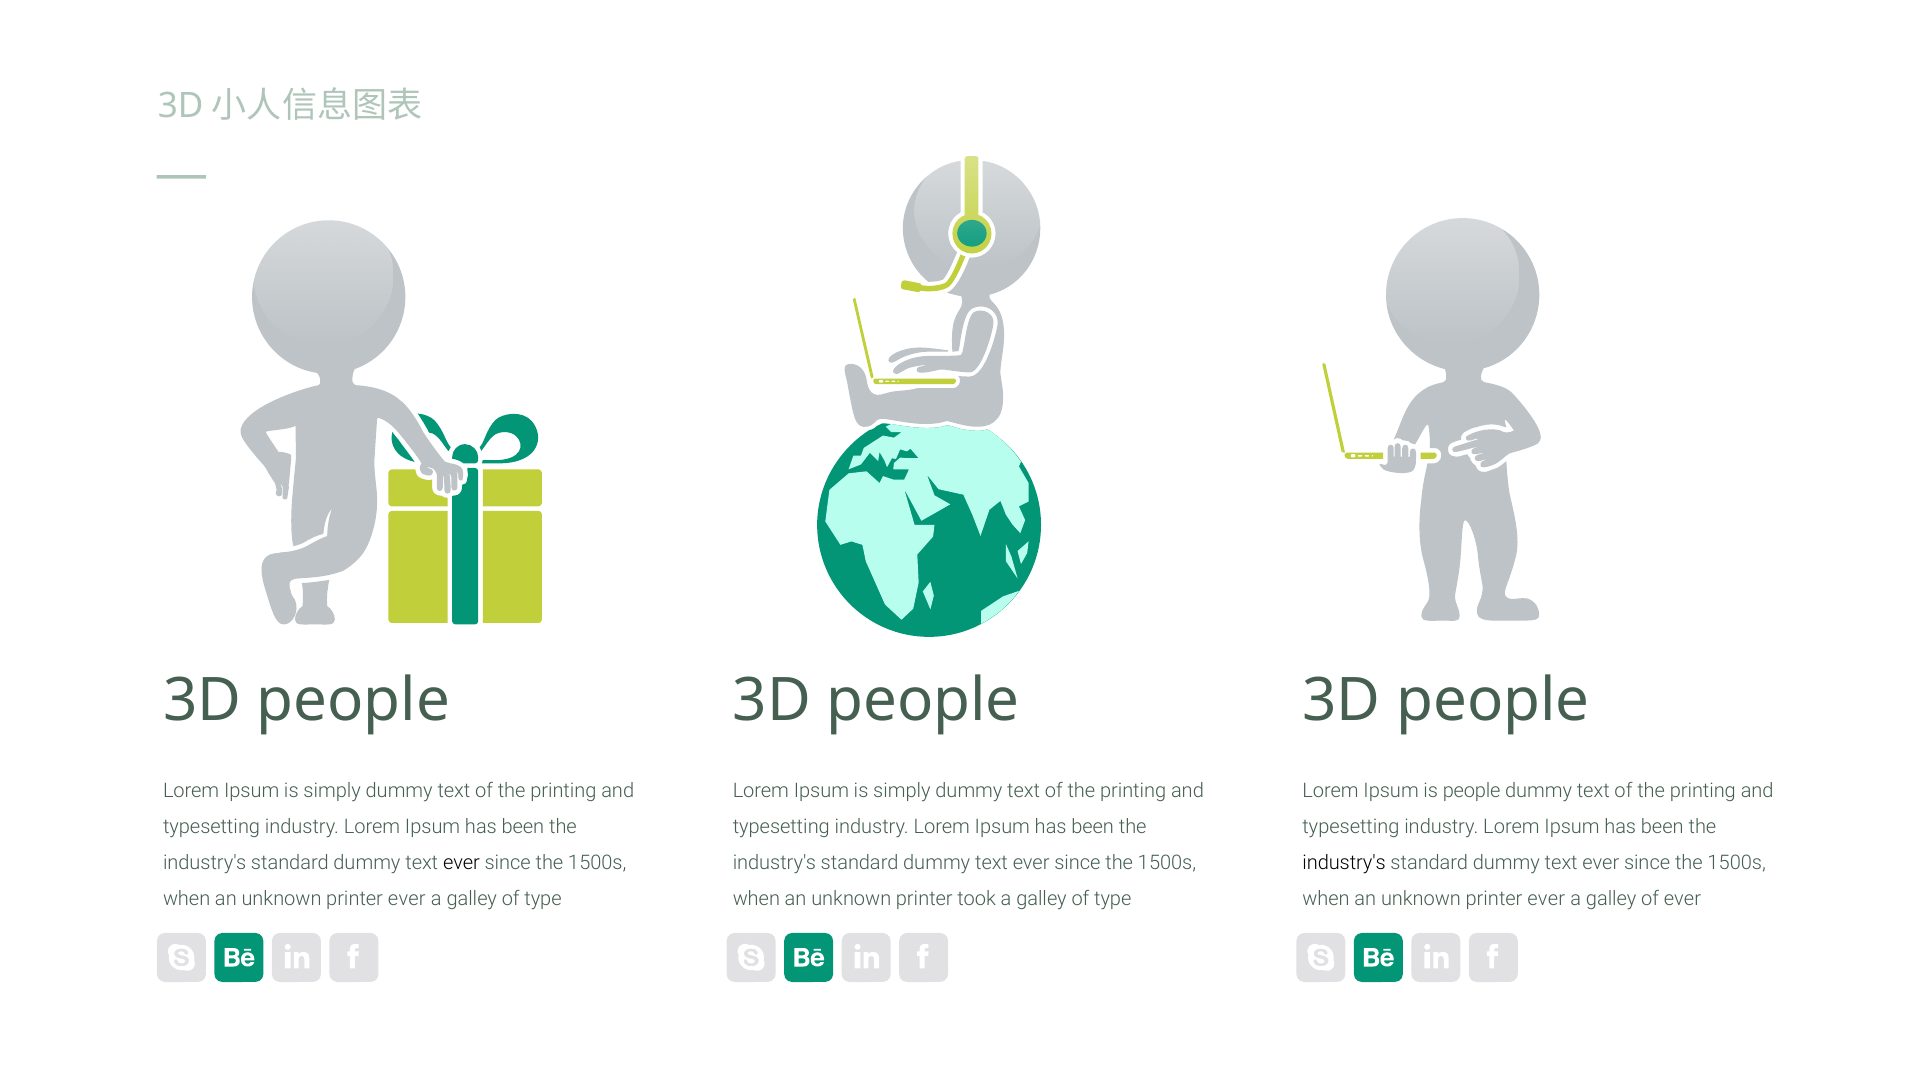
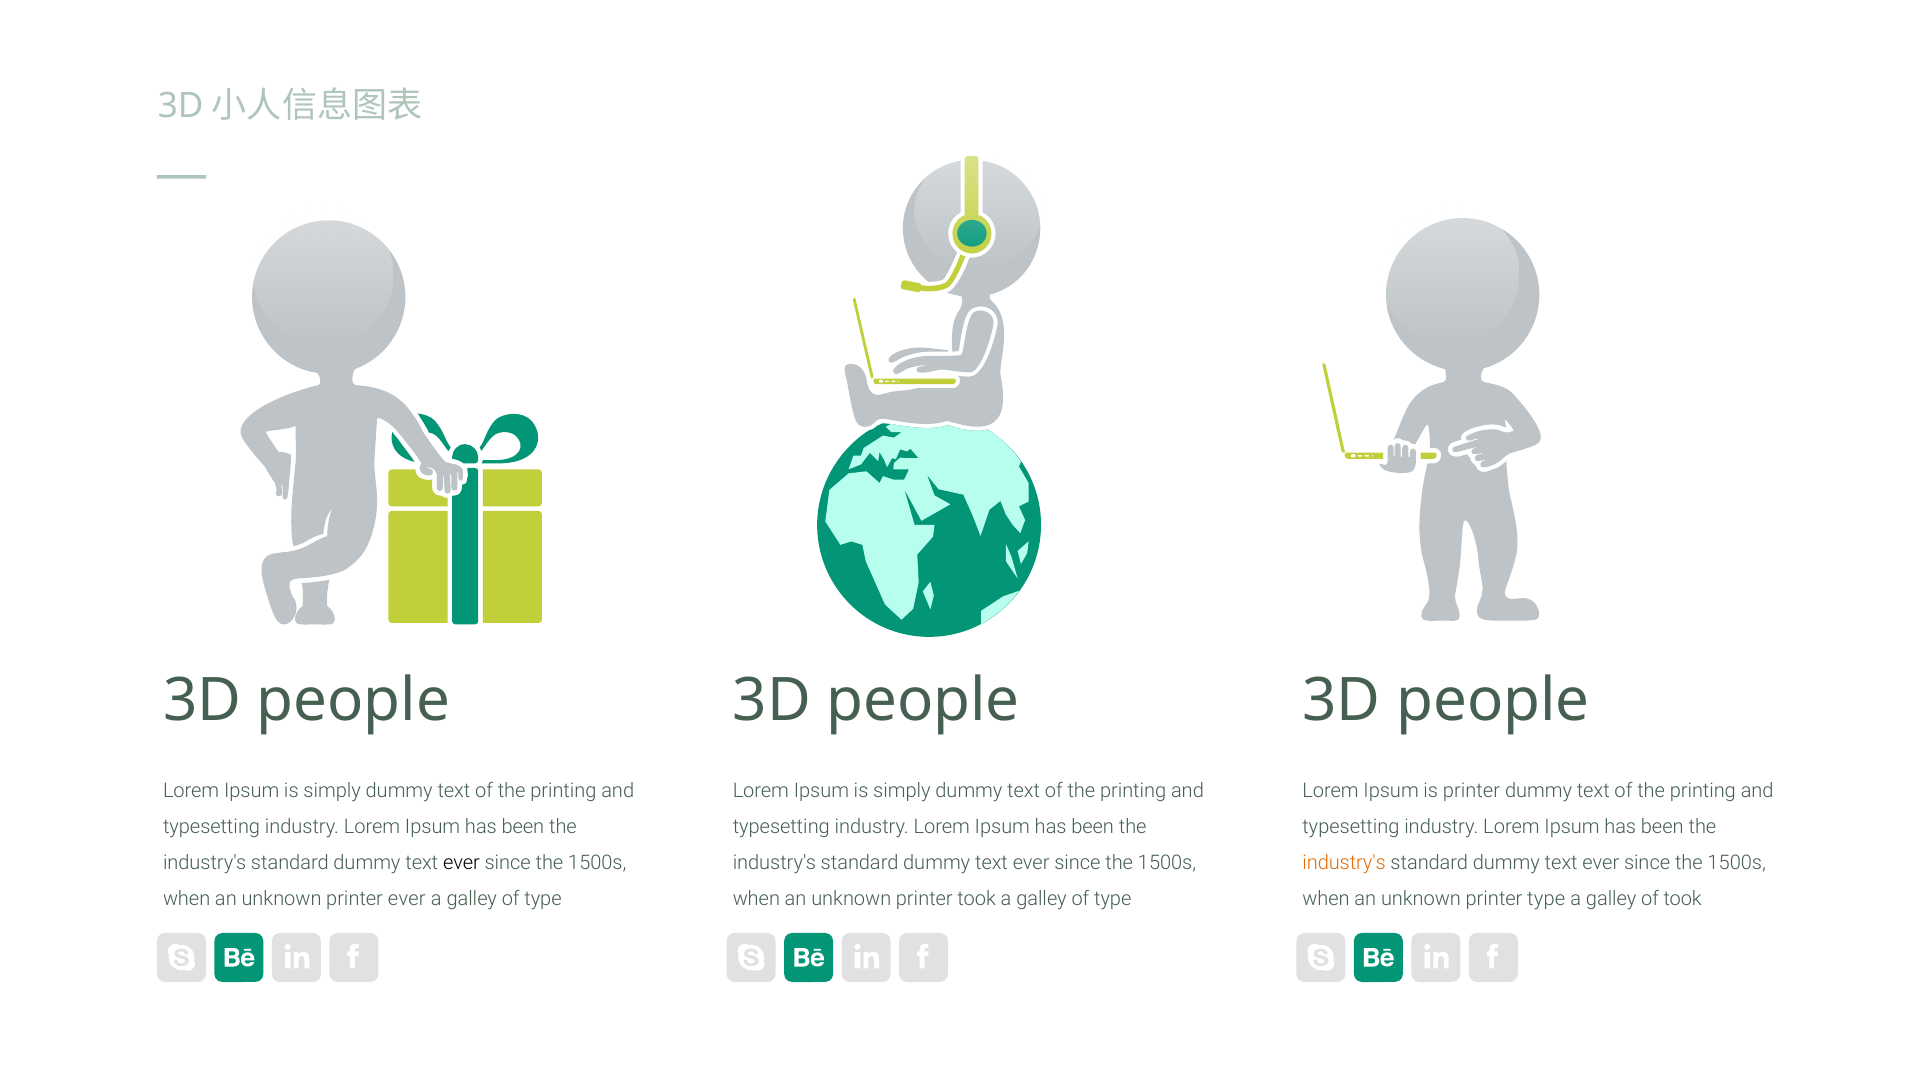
is people: people -> printer (1471, 790)
industry's colour: black -> orange (1344, 862)
ever: ever -> type (1546, 899)
of ever: ever -> took (1683, 899)
